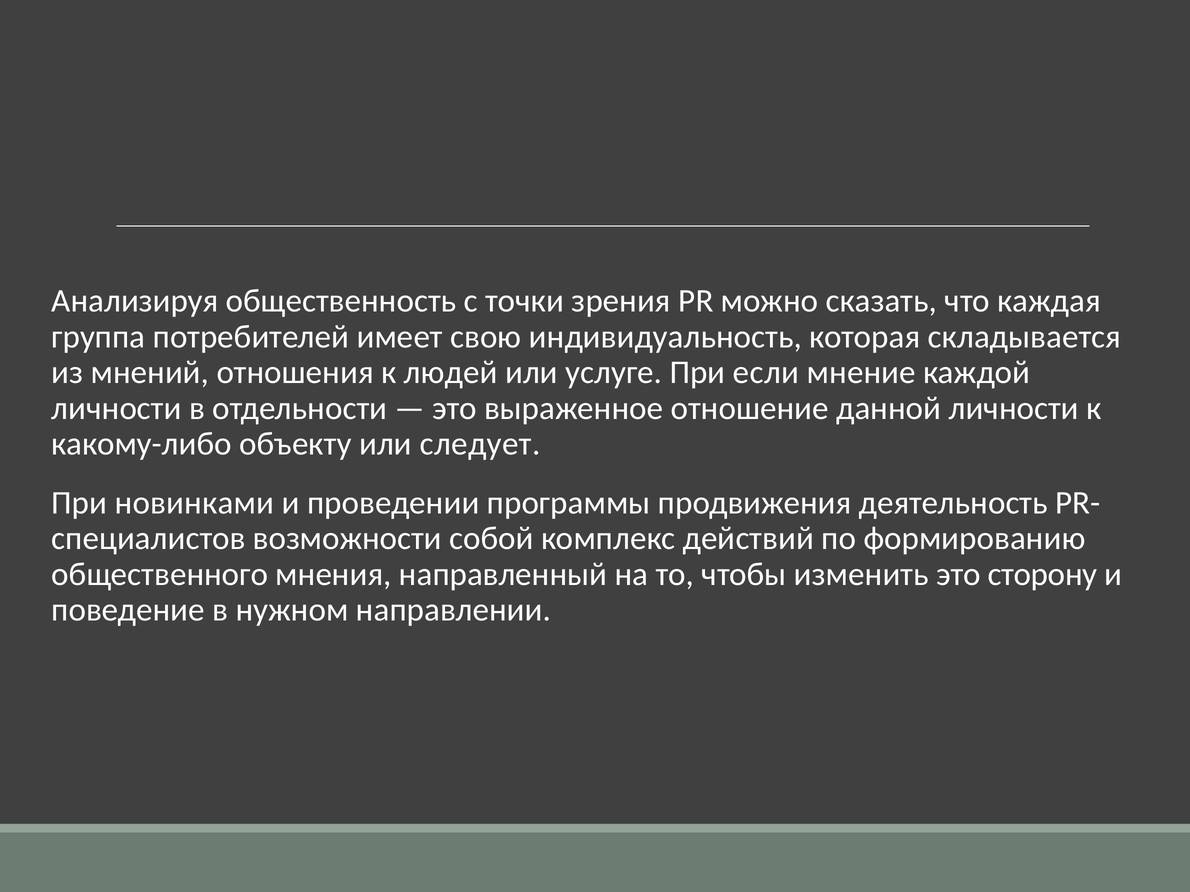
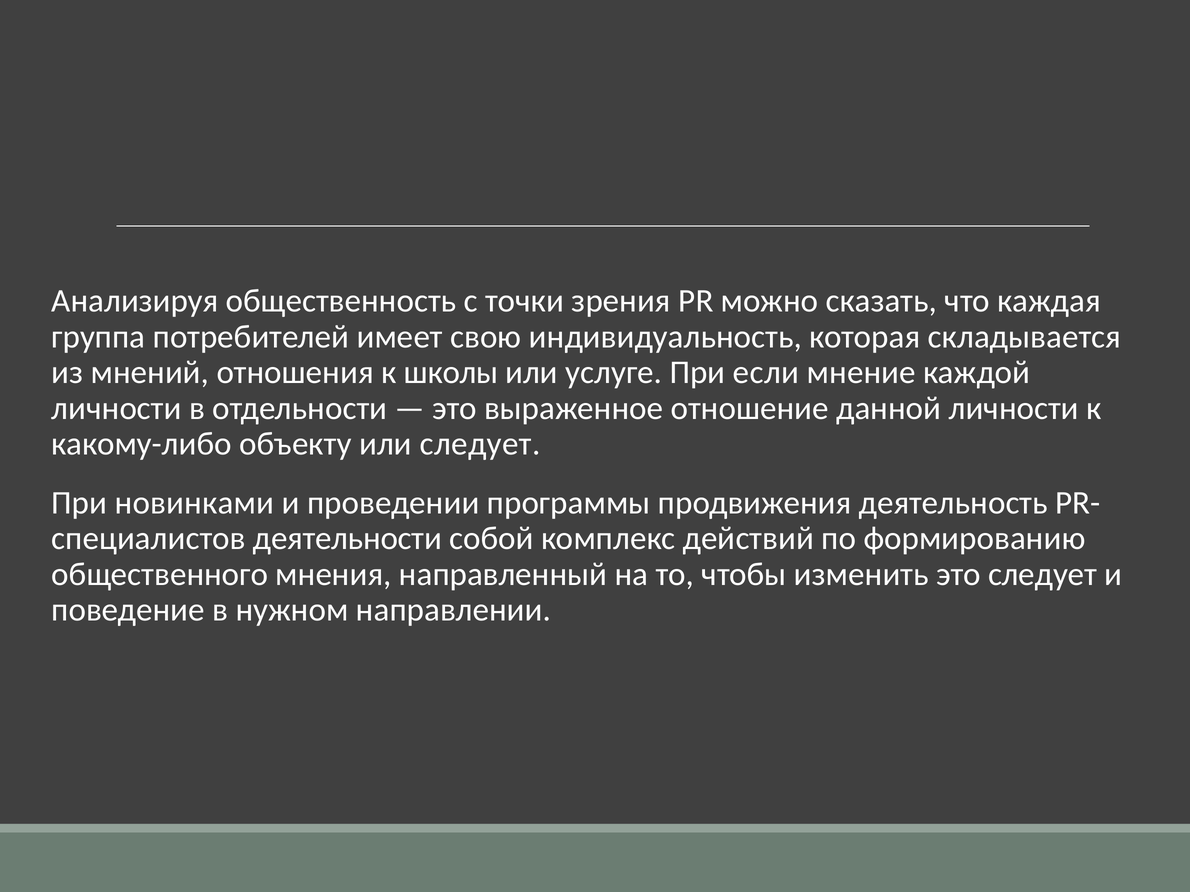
людей: людей -> школы (451, 373)
возможности: возможности -> деятельности (347, 539)
это сторону: сторону -> следует (1042, 575)
